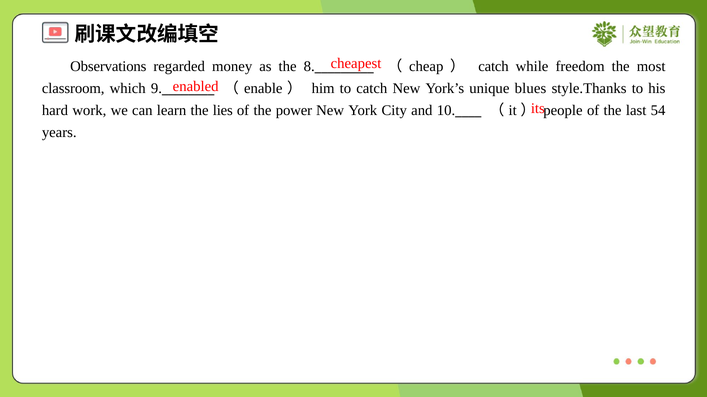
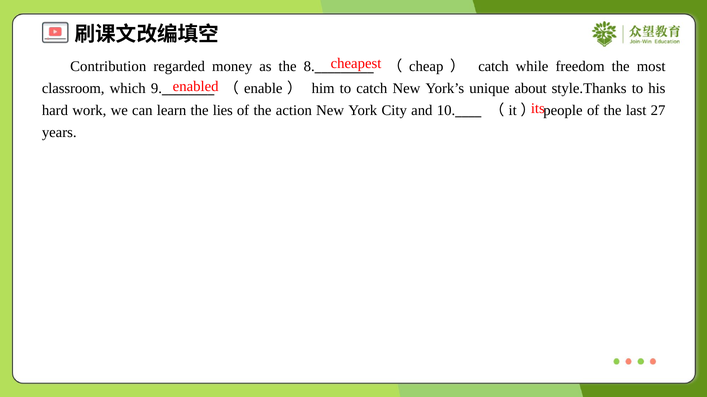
Observations: Observations -> Contribution (108, 66)
blues: blues -> about (531, 89)
power: power -> action (294, 111)
54: 54 -> 27 (658, 111)
